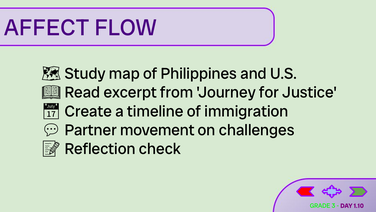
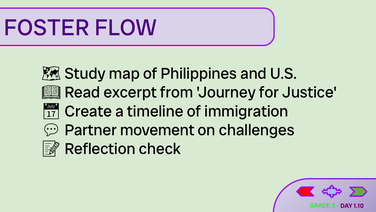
AFFECT: AFFECT -> FOSTER (47, 28)
